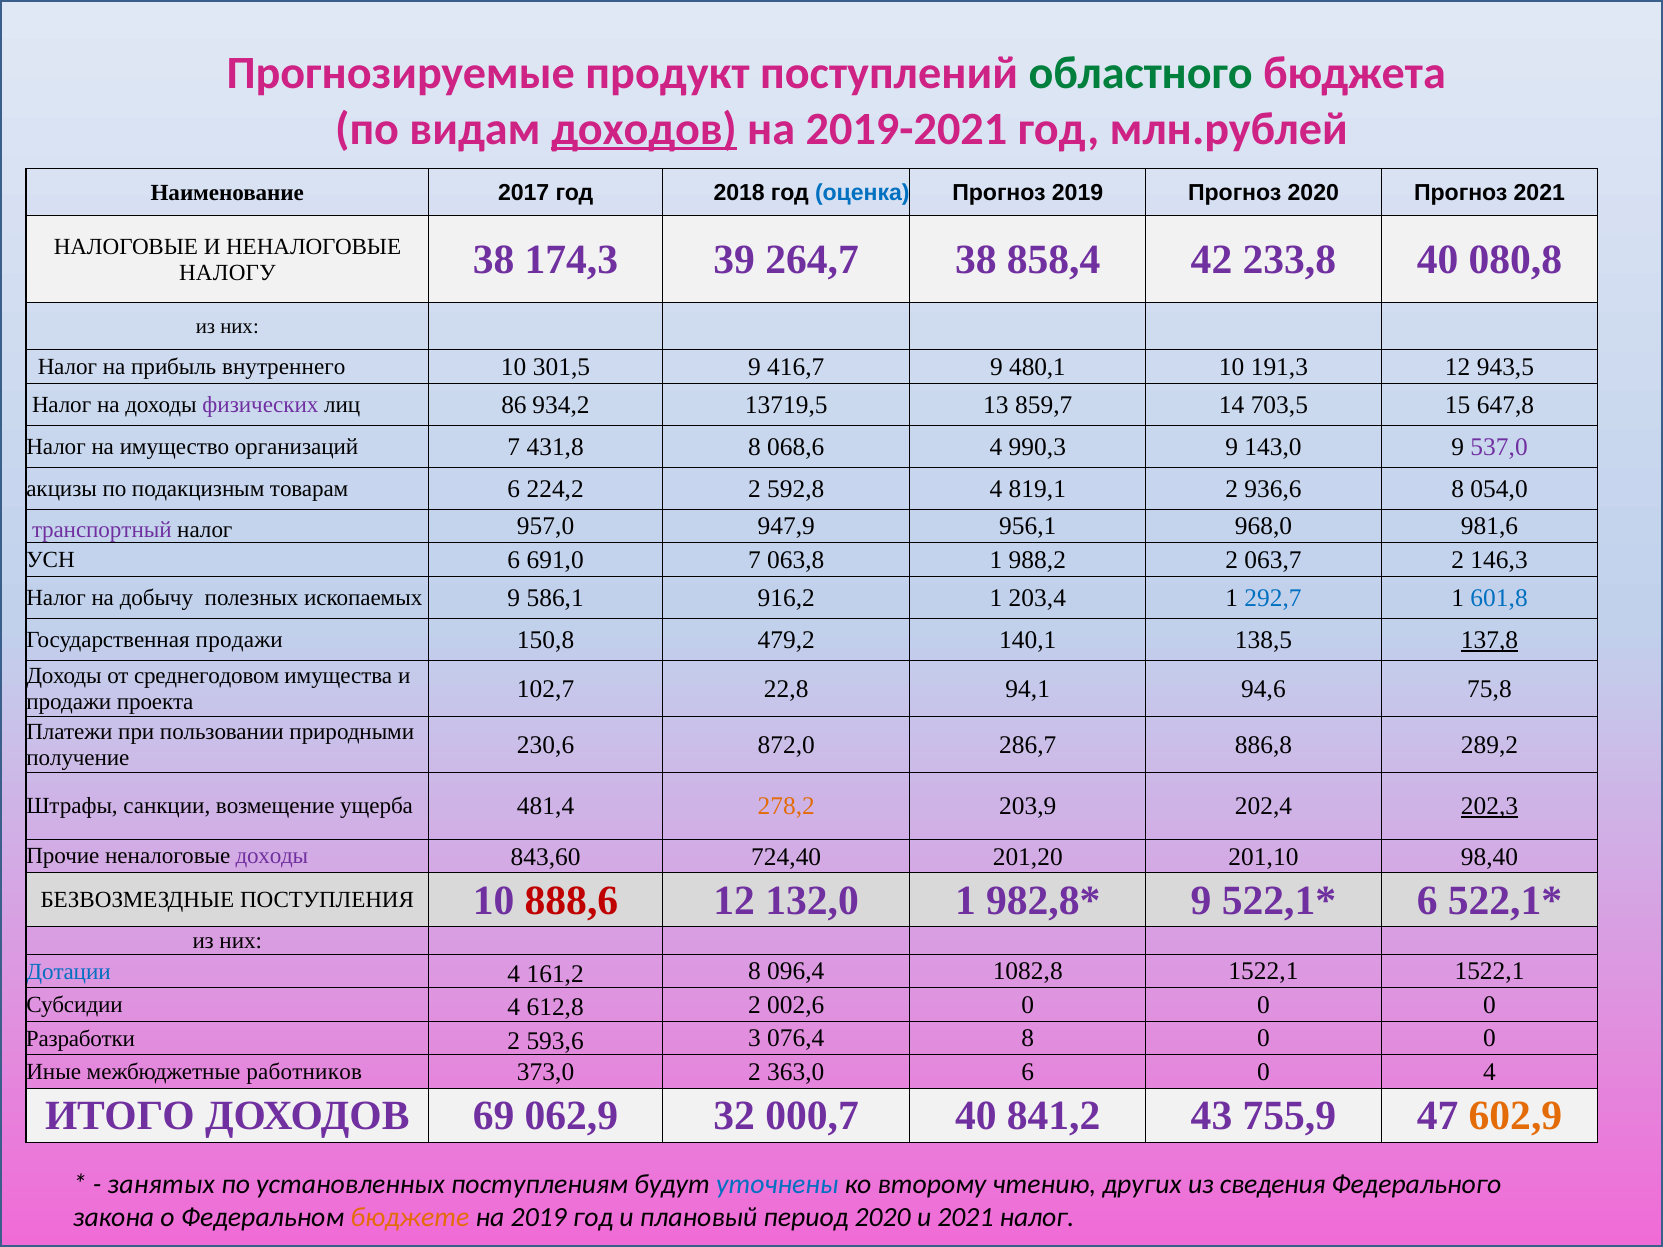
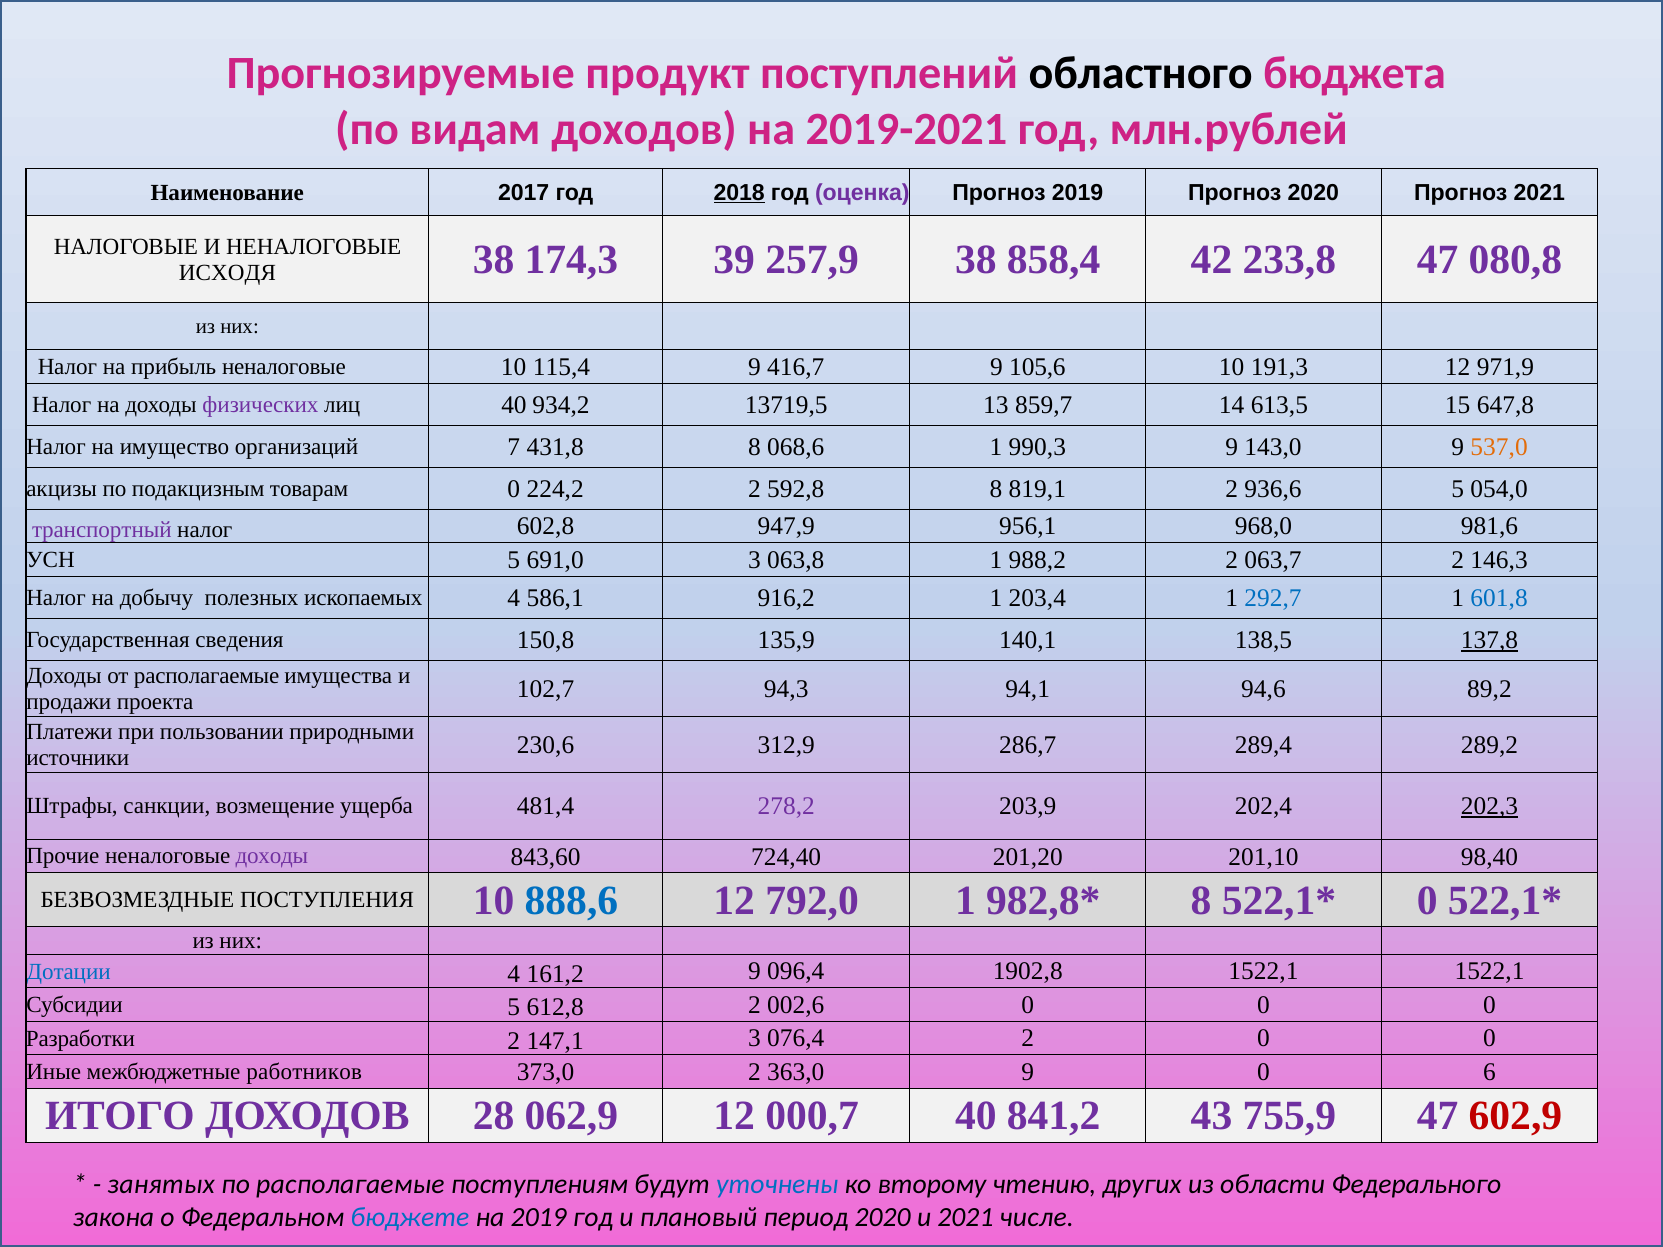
областного colour: green -> black (1141, 73)
доходов underline: present -> none (644, 129)
2018 underline: none -> present (739, 193)
оценка colour: blue -> purple (862, 193)
НАЛОГУ: НАЛОГУ -> ИСХОДЯ (227, 272)
264,7: 264,7 -> 257,9 (812, 260)
233,8 40: 40 -> 47 (1438, 260)
прибыль внутреннего: внутреннего -> неналоговые (284, 367)
301,5: 301,5 -> 115,4 (561, 367)
480,1: 480,1 -> 105,6 (1037, 367)
943,5: 943,5 -> 971,9 (1505, 367)
лиц 86: 86 -> 40 (514, 405)
703,5: 703,5 -> 613,5 (1279, 405)
068,6 4: 4 -> 1 (996, 447)
537,0 colour: purple -> orange (1499, 447)
товарам 6: 6 -> 0 (514, 489)
592,8 4: 4 -> 8 (996, 489)
936,6 8: 8 -> 5 (1458, 489)
957,0: 957,0 -> 602,8 (546, 527)
УСН 6: 6 -> 5 (514, 560)
691,0 7: 7 -> 3 (754, 560)
ископаемых 9: 9 -> 4 (514, 598)
Государственная продажи: продажи -> сведения (239, 640)
479,2: 479,2 -> 135,9 (786, 640)
от среднегодовом: среднегодовом -> располагаемые (207, 676)
22,8: 22,8 -> 94,3 (786, 689)
75,8: 75,8 -> 89,2 (1490, 689)
получение: получение -> источники (78, 758)
872,0: 872,0 -> 312,9 (786, 745)
886,8: 886,8 -> 289,4 (1263, 745)
278,2 colour: orange -> purple (786, 806)
888,6 colour: red -> blue (571, 901)
132,0: 132,0 -> 792,0 (812, 901)
9: 9 -> 8 (1201, 901)
6: 6 -> 0 (1427, 901)
161,2 8: 8 -> 9 (754, 972)
1082,8: 1082,8 -> 1902,8 (1028, 972)
Субсидии 4: 4 -> 5 (514, 1008)
593,6: 593,6 -> 147,1 (555, 1041)
076,4 8: 8 -> 2 (1028, 1039)
363,0 6: 6 -> 9 (1028, 1072)
0 4: 4 -> 6 (1490, 1072)
69: 69 -> 28 (494, 1116)
062,9 32: 32 -> 12 (734, 1116)
602,9 colour: orange -> red (1515, 1116)
по установленных: установленных -> располагаемые (350, 1185)
сведения: сведения -> области (1273, 1185)
бюджете colour: orange -> blue (410, 1218)
2021 налог: налог -> числе (1037, 1218)
